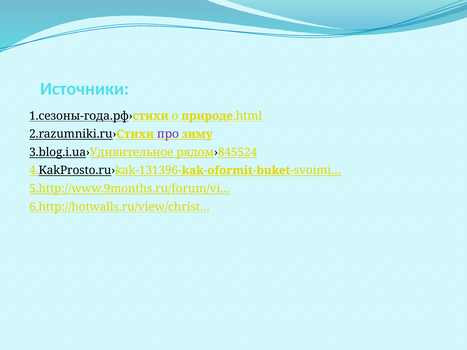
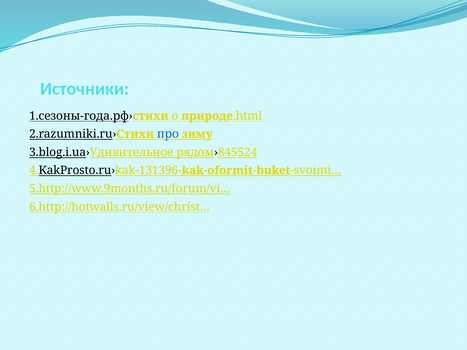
про colour: purple -> blue (168, 134)
